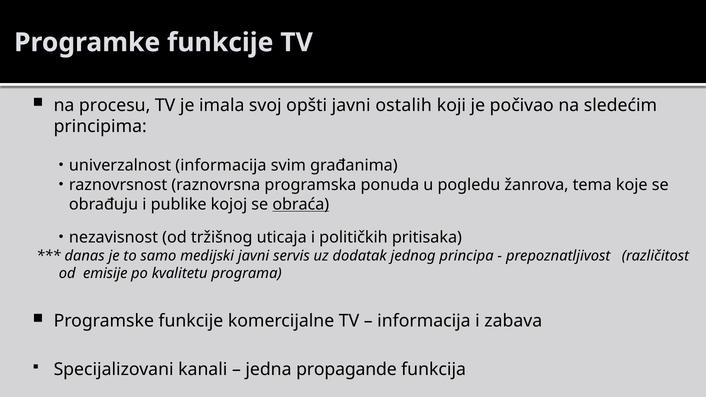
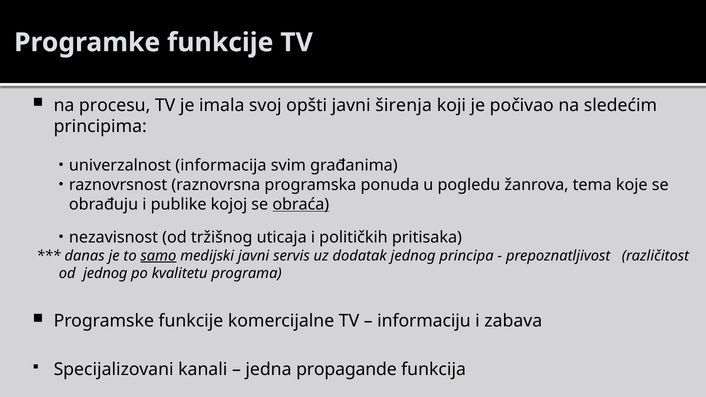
ostalih: ostalih -> širenja (404, 105)
samo underline: none -> present (158, 256)
od emisije: emisije -> jednog (105, 273)
informacija: informacija -> informaciju (424, 321)
